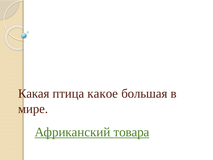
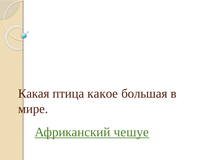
товара: товара -> чешуе (131, 132)
